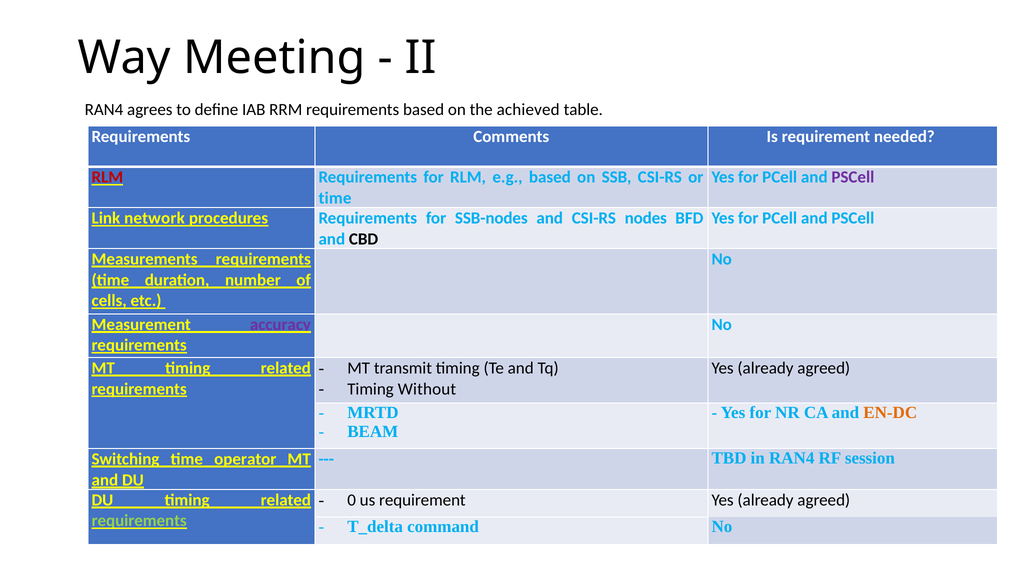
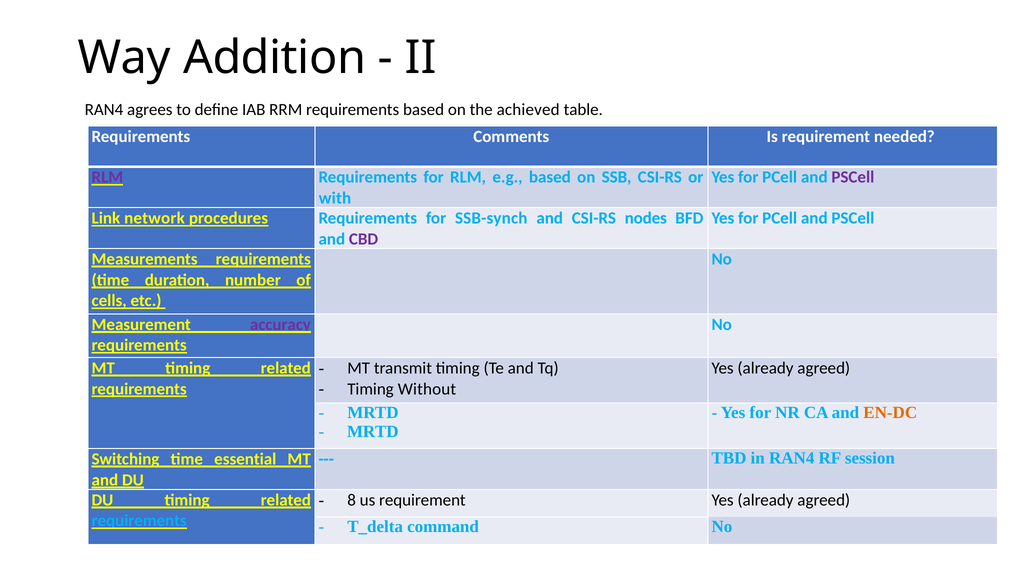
Meeting: Meeting -> Addition (275, 58)
RLM colour: red -> purple (107, 177)
time: time -> with (335, 198)
SSB-nodes: SSB-nodes -> SSB-synch (491, 218)
CBD colour: black -> purple (364, 239)
BEAM: BEAM -> MRTD (373, 432)
operator: operator -> essential (245, 459)
0: 0 -> 8 (352, 500)
requirements colour: light green -> light blue (139, 521)
